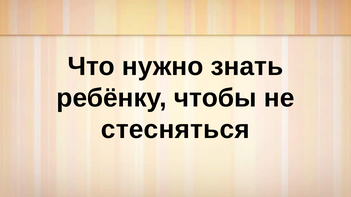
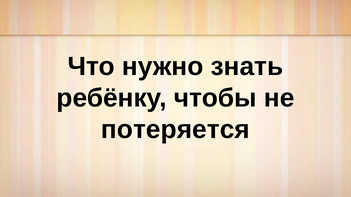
стесняться: стесняться -> потеряется (175, 130)
